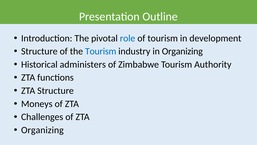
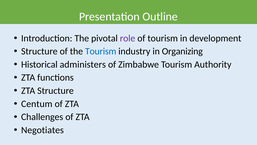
role colour: blue -> purple (128, 38)
Moneys: Moneys -> Centum (37, 104)
Organizing: Organizing -> Negotiates (42, 130)
